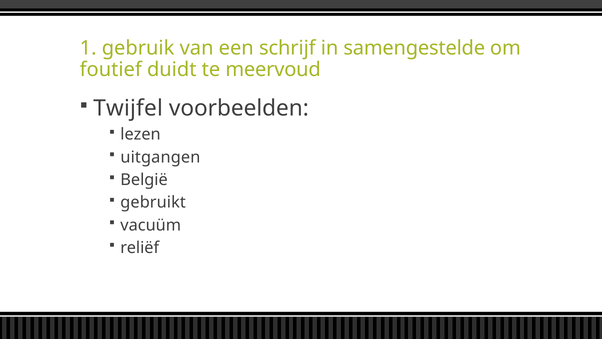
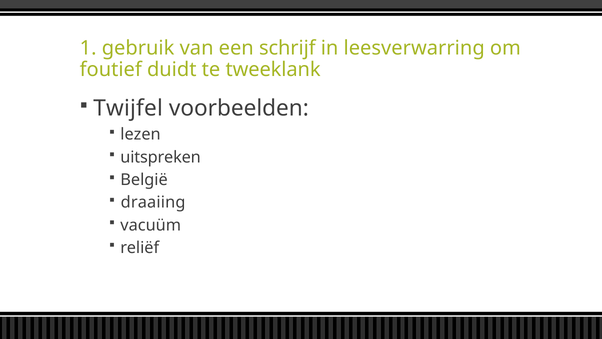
samengestelde: samengestelde -> leesverwarring (414, 48)
meervoud: meervoud -> tweeklank (273, 70)
uitgangen: uitgangen -> uitspreken (161, 157)
gebruikt: gebruikt -> draaiing (153, 202)
